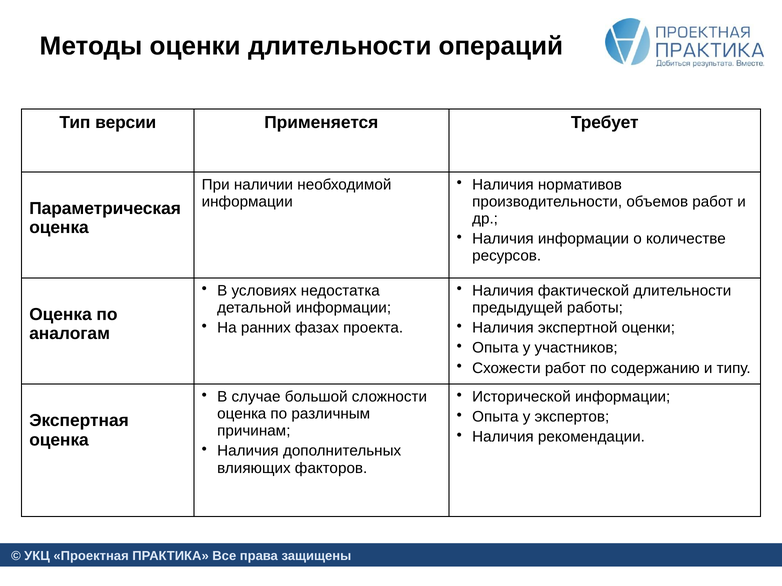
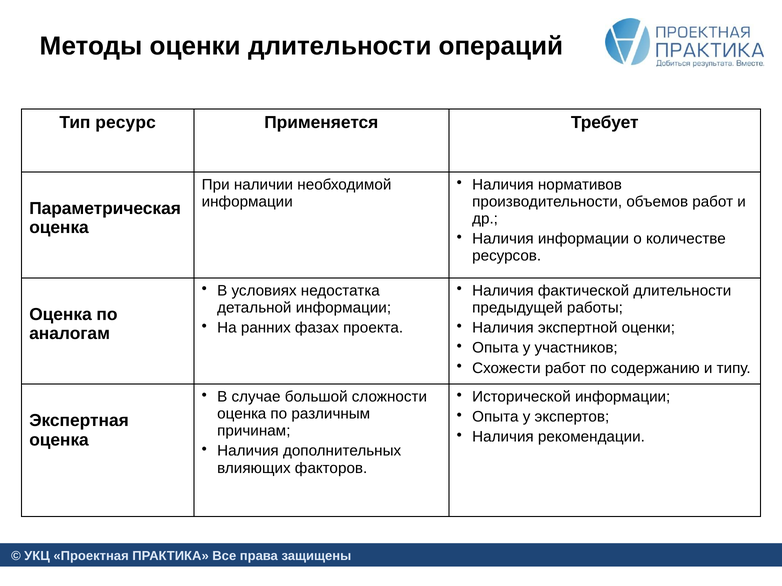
версии: версии -> ресурс (126, 123)
